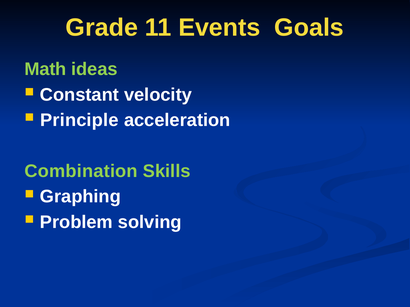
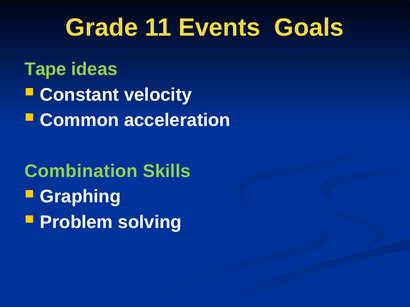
Math: Math -> Tape (45, 69)
Principle: Principle -> Common (79, 120)
